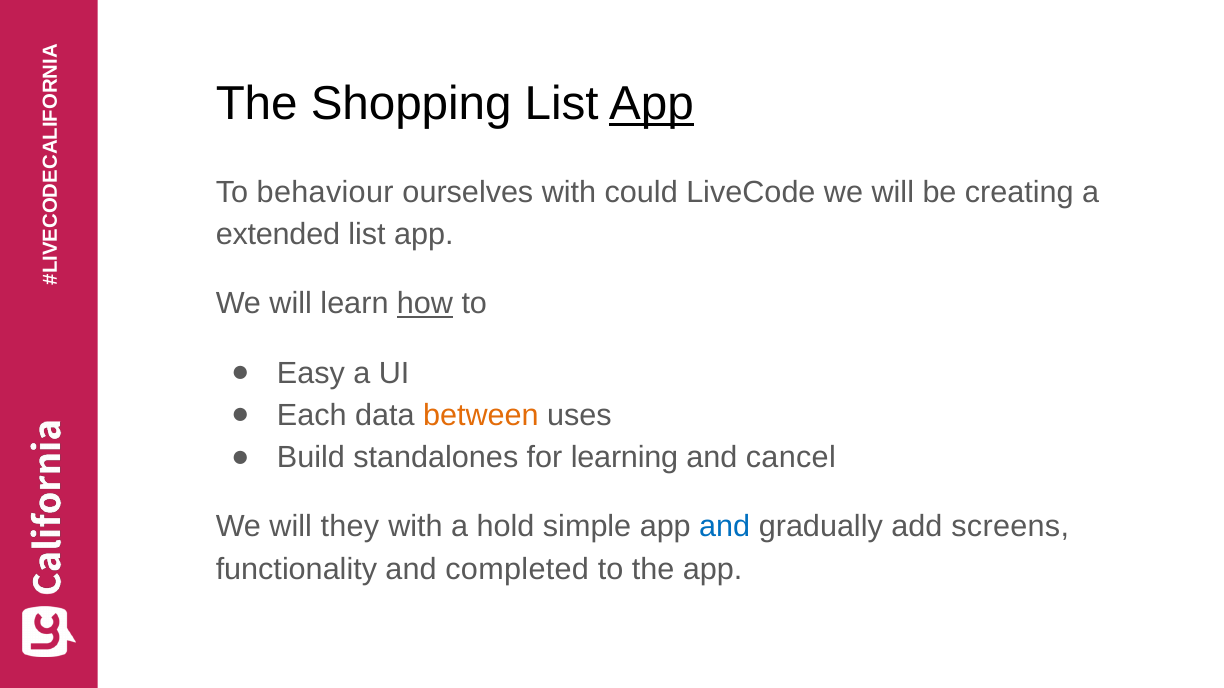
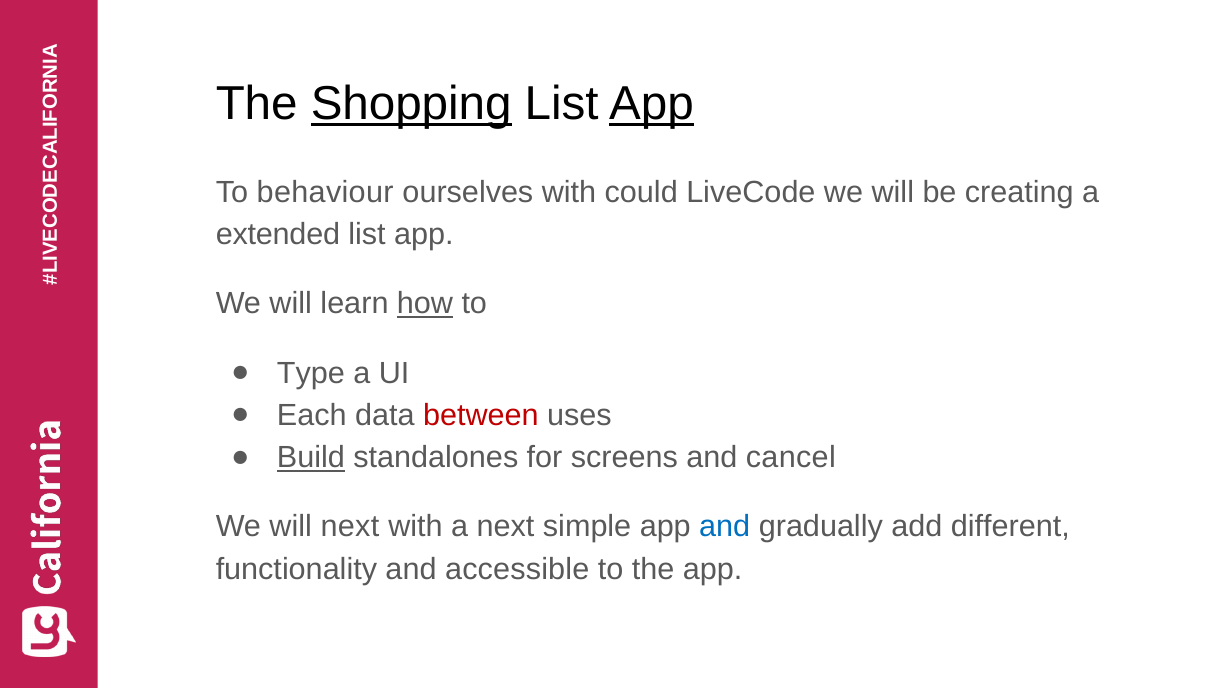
Shopping underline: none -> present (411, 104)
Easy: Easy -> Type (311, 373)
between colour: orange -> red (481, 416)
Build underline: none -> present (311, 458)
learning: learning -> screens (624, 458)
will they: they -> next (350, 527)
a hold: hold -> next (506, 527)
screens: screens -> different (1010, 527)
completed: completed -> accessible (517, 570)
